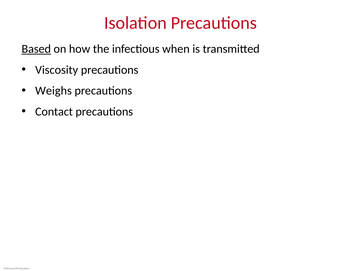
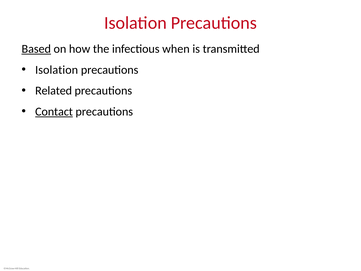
Viscosity: Viscosity -> Isolation (57, 70)
Weighs: Weighs -> Related (54, 91)
Contact underline: none -> present (54, 112)
